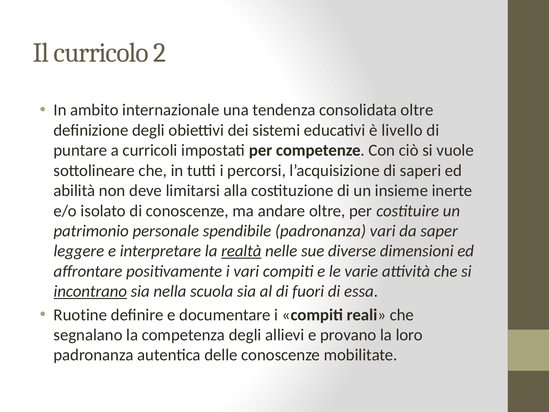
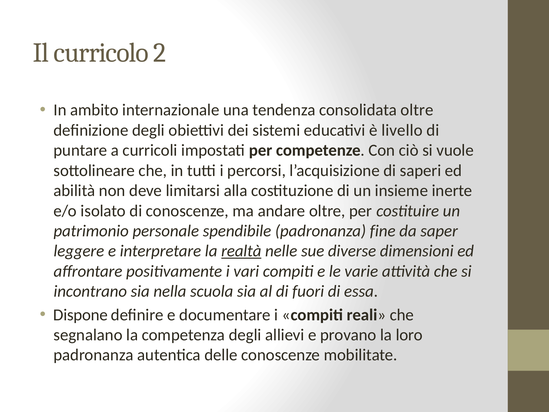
padronanza vari: vari -> fine (383, 231)
incontrano underline: present -> none (90, 291)
Ruotine: Ruotine -> Dispone (80, 315)
